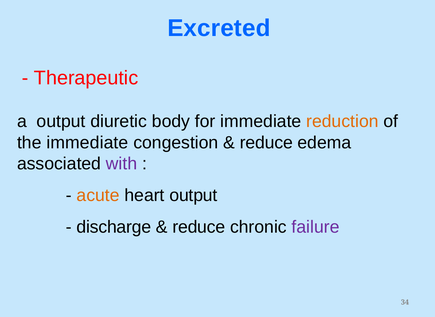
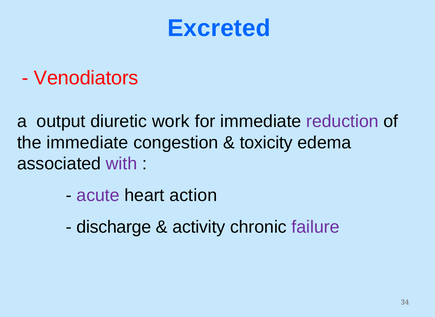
Therapeutic: Therapeutic -> Venodiators (86, 78)
body: body -> work (171, 121)
reduction colour: orange -> purple (342, 121)
reduce: reduce -> toxicity (266, 142)
acute colour: orange -> purple (98, 195)
heart output: output -> action (193, 195)
reduce: reduce -> activity (199, 227)
